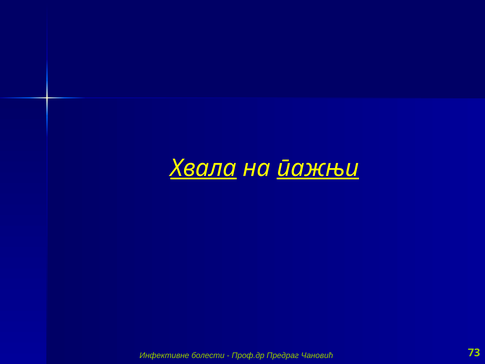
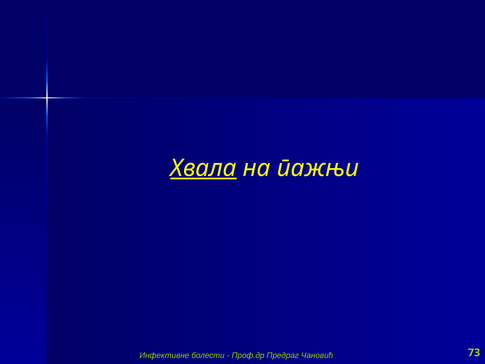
пажњи underline: present -> none (318, 168)
